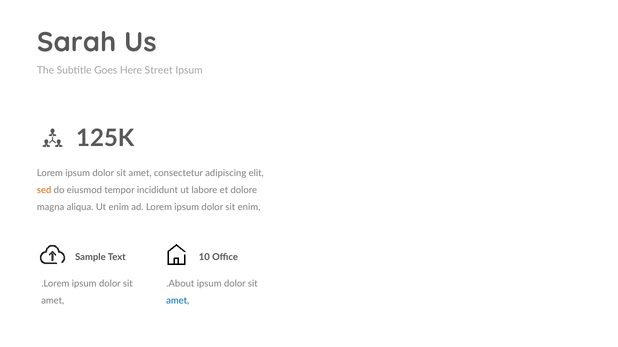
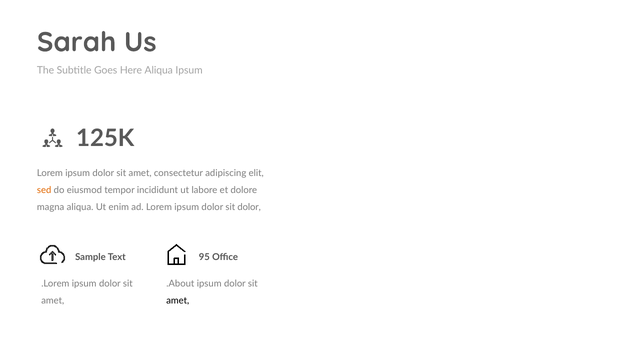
Here Street: Street -> Aliqua (159, 70)
sit enim: enim -> dolor (249, 207)
10: 10 -> 95 (204, 257)
amet colour: blue -> black (178, 301)
